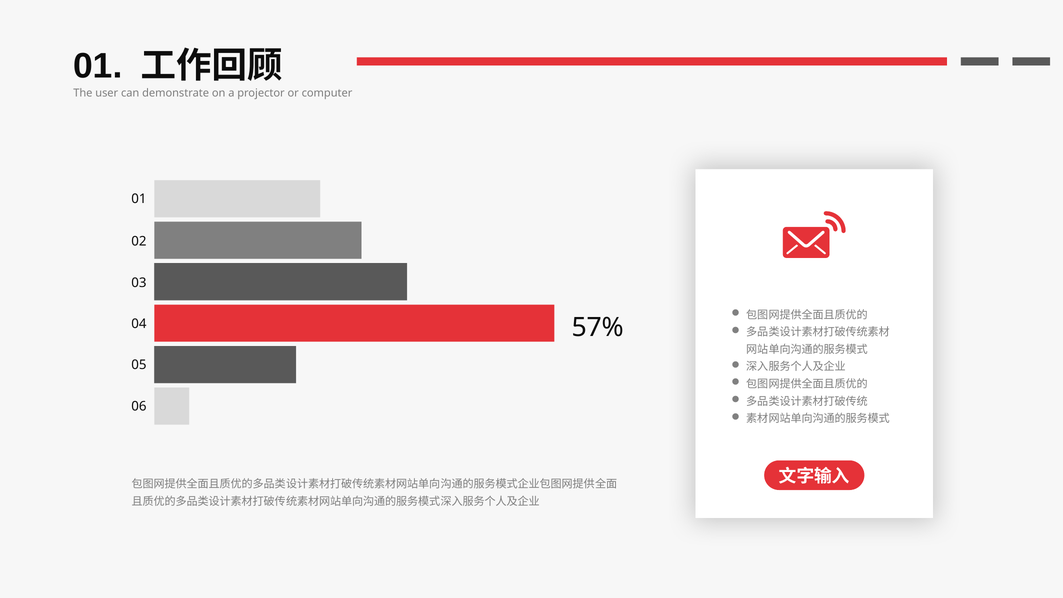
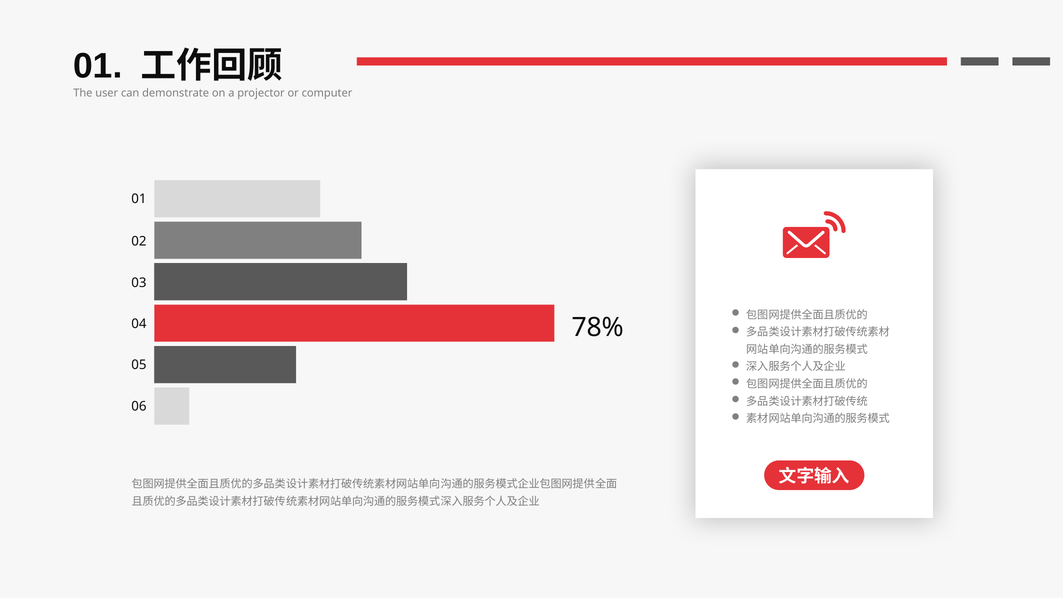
57%: 57% -> 78% (598, 328)
